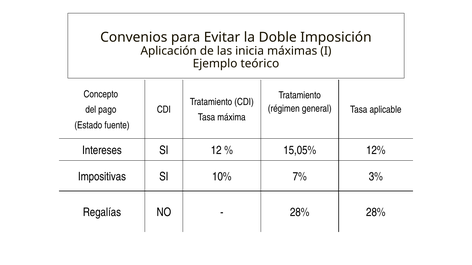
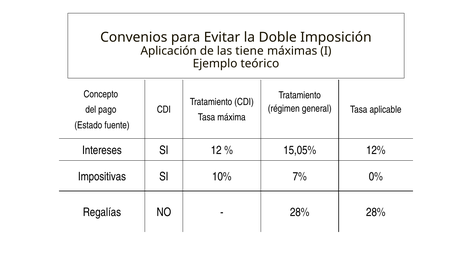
inicia: inicia -> tiene (250, 51)
3%: 3% -> 0% (376, 177)
